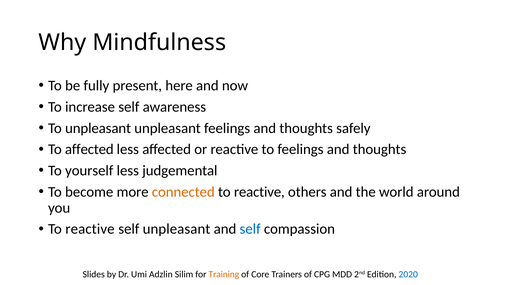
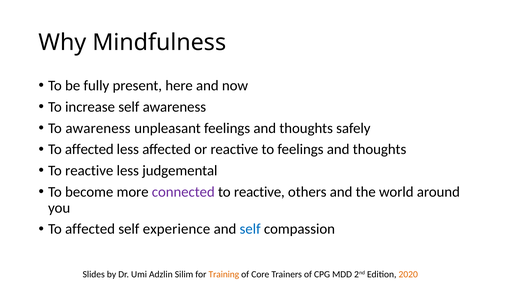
To unpleasant: unpleasant -> awareness (98, 128)
yourself: yourself -> reactive (89, 171)
connected colour: orange -> purple (183, 192)
reactive: reactive -> affected (90, 229)
self unpleasant: unpleasant -> experience (176, 229)
2020 colour: blue -> orange (408, 274)
